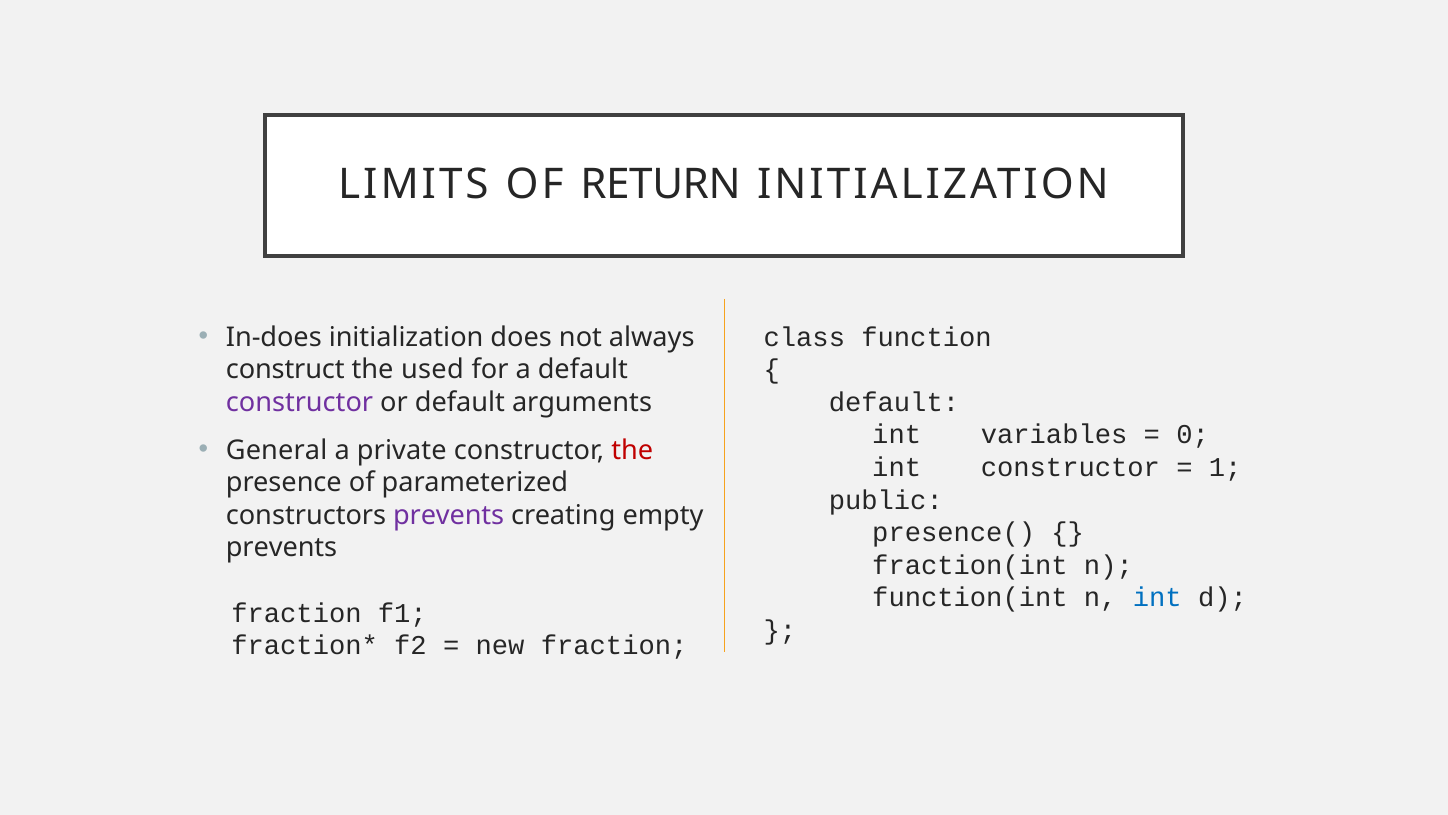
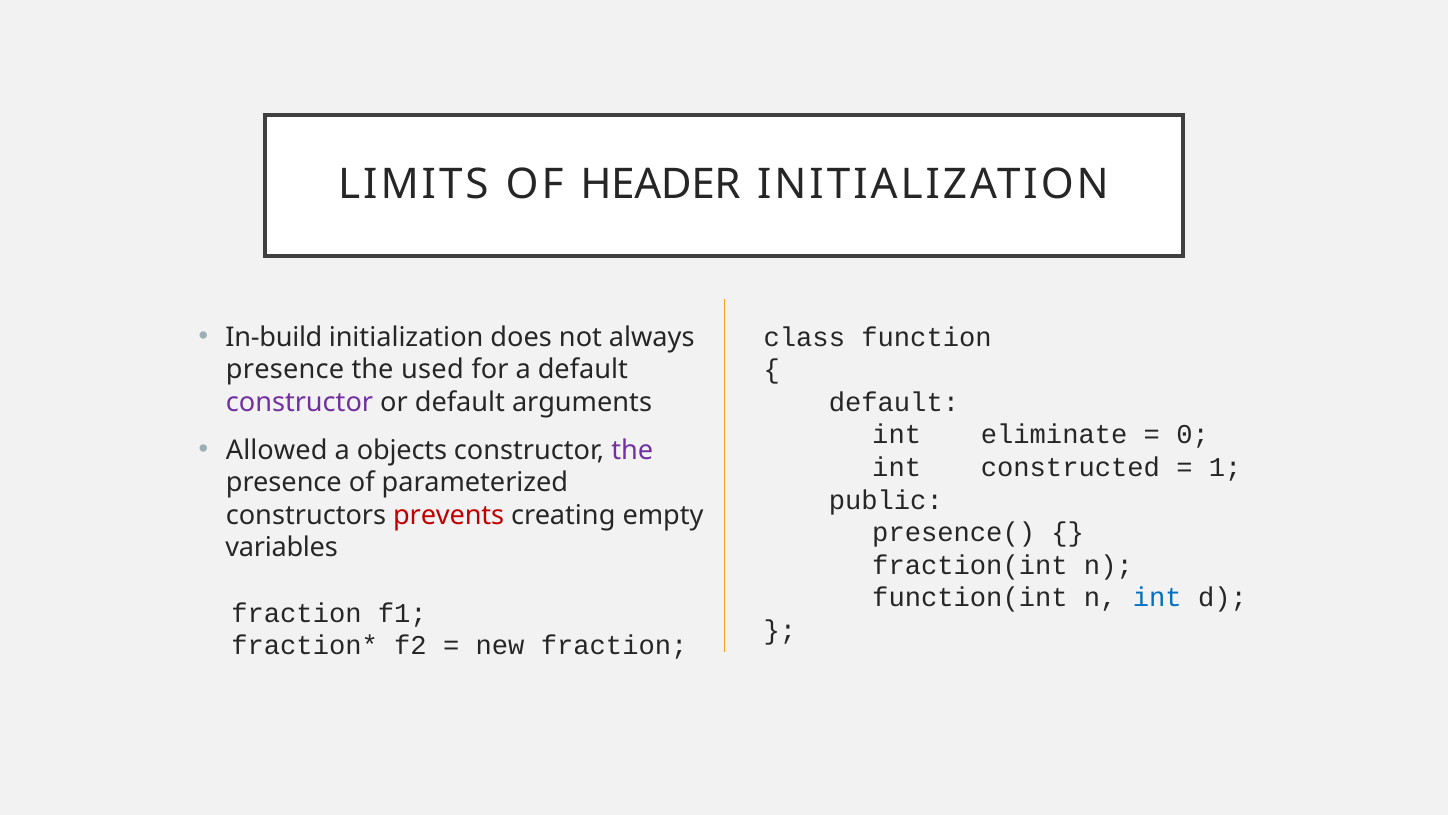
RETURN: RETURN -> HEADER (660, 185)
In-does: In-does -> In-build (274, 337)
construct: construct -> presence (285, 370)
variables: variables -> eliminate (1054, 435)
General: General -> Allowed (277, 450)
private: private -> objects (402, 450)
the colour: red -> purple (632, 450)
int constructor: constructor -> constructed (1070, 467)
prevents colour: purple -> red (449, 515)
prevents: prevents -> variables (282, 548)
